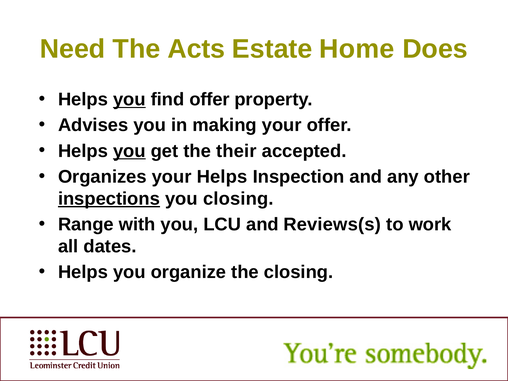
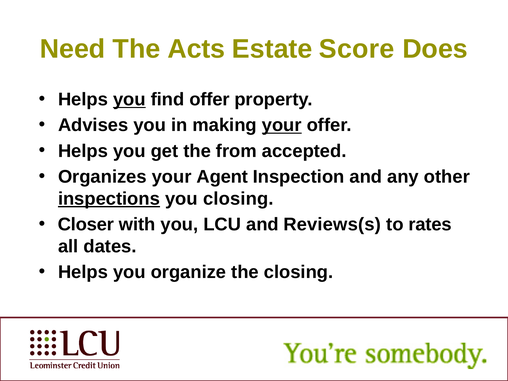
Home: Home -> Score (357, 49)
your underline: none -> present (282, 125)
you underline: present -> none (129, 151)
their: their -> from (236, 151)
your Helps: Helps -> Agent (222, 177)
Range: Range -> Closer (86, 224)
work: work -> rates (430, 224)
